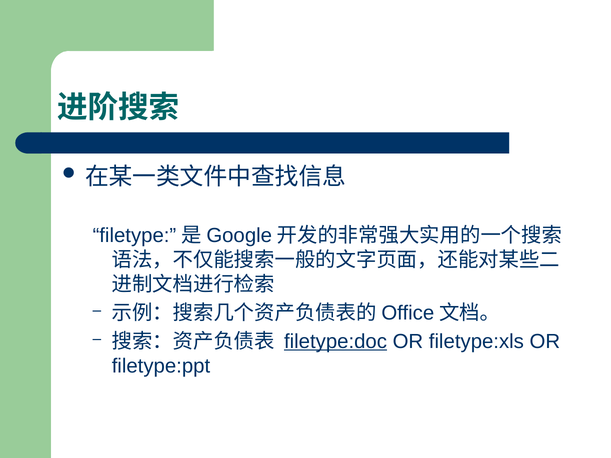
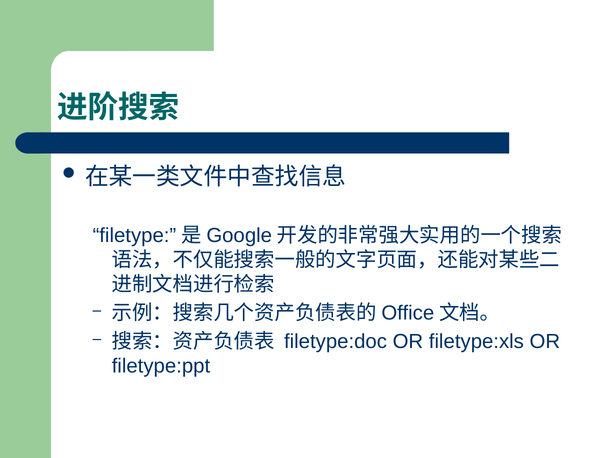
filetype:doc underline: present -> none (336, 342)
